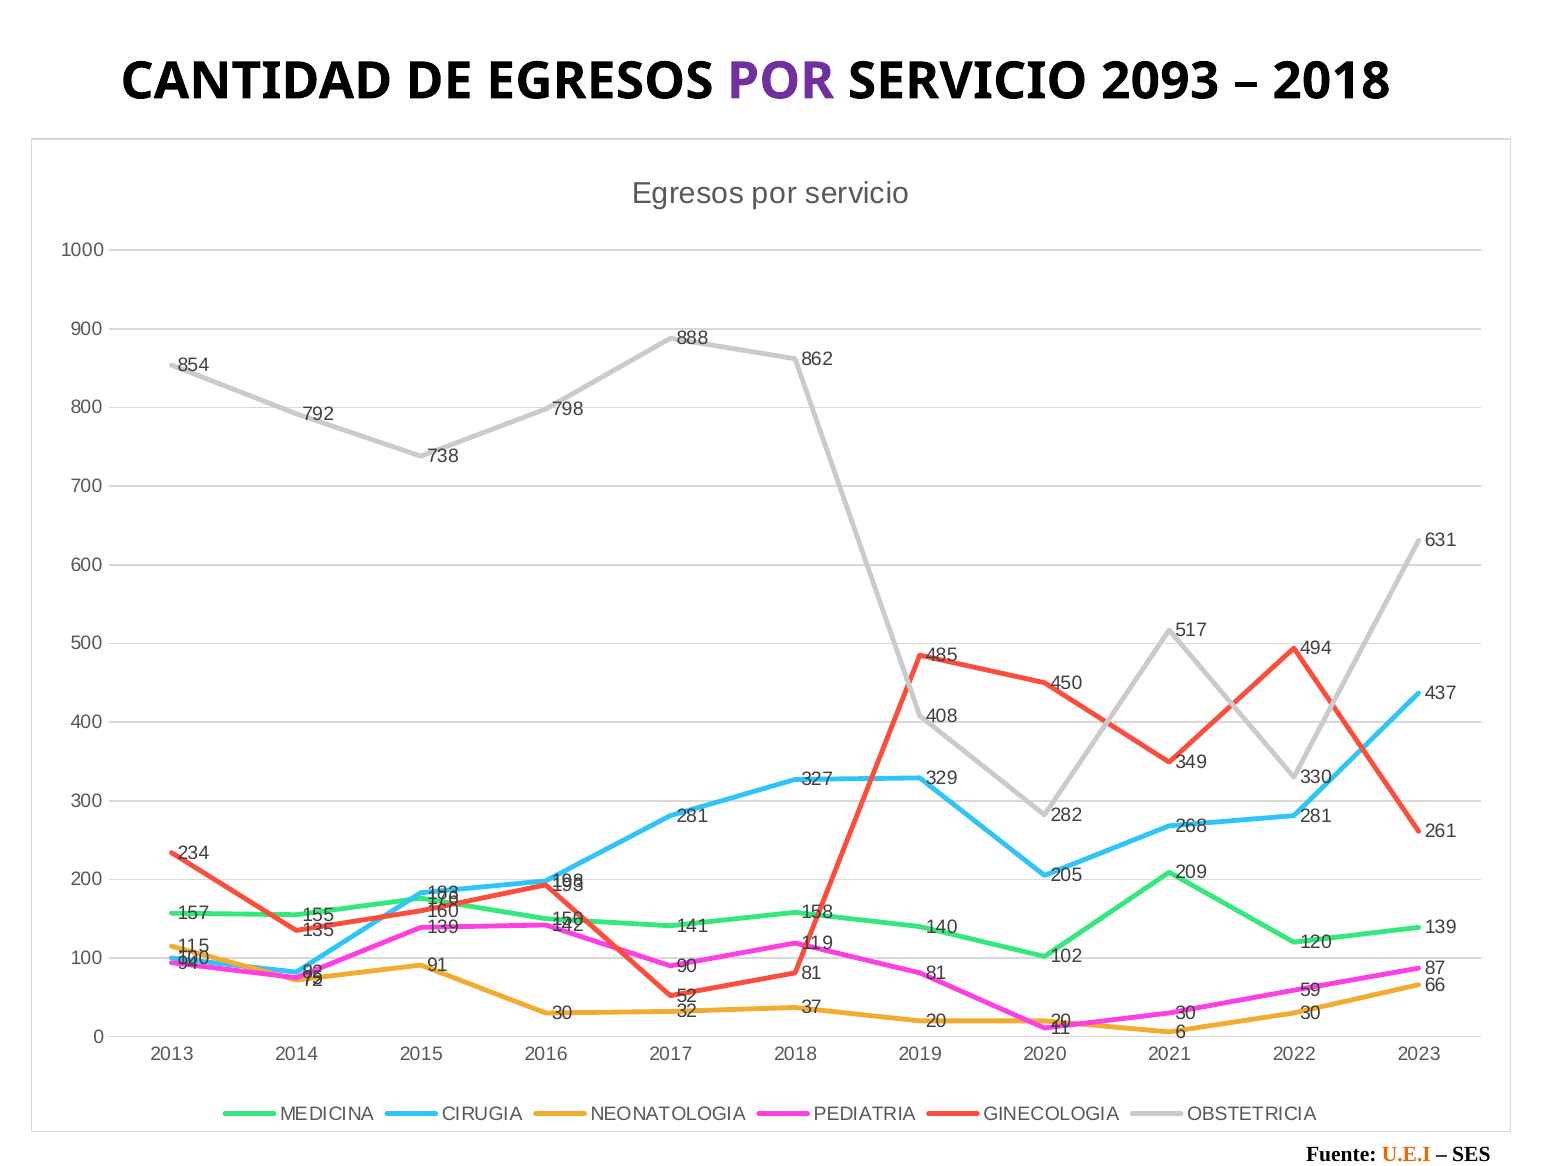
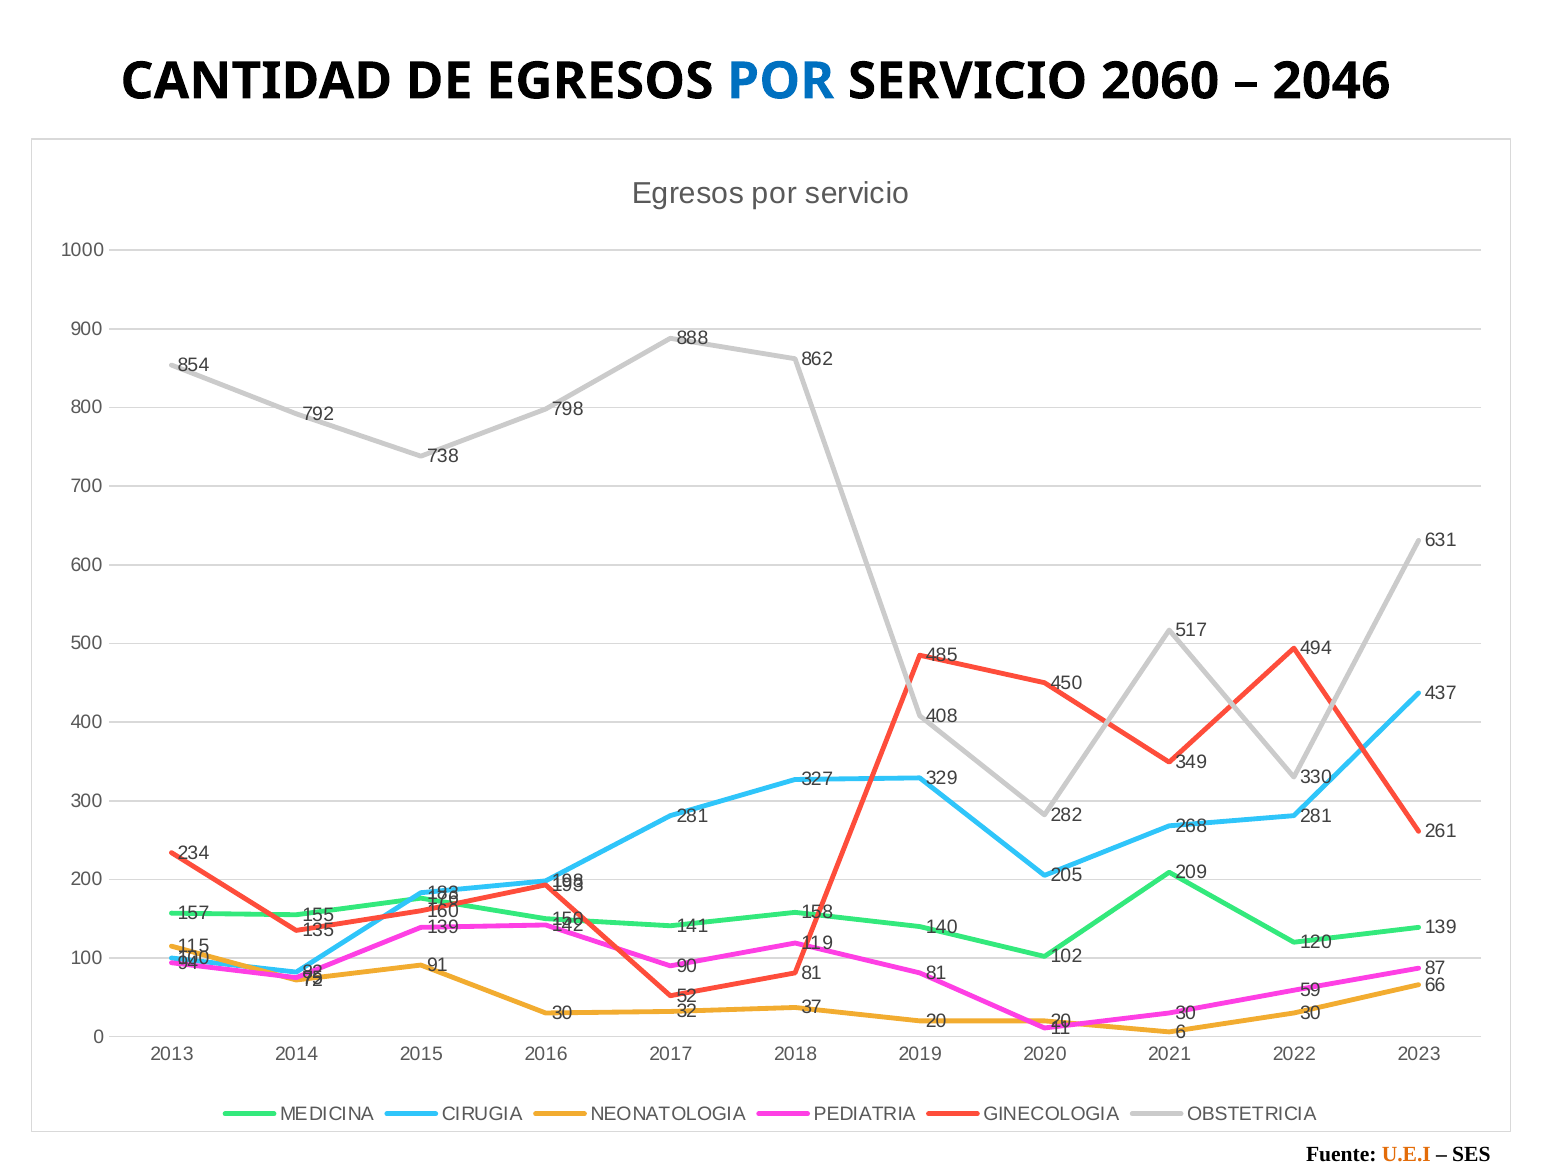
POR colour: purple -> blue (781, 81)
2093: 2093 -> 2060 (1160, 81)
2018: 2018 -> 2046 (1331, 81)
